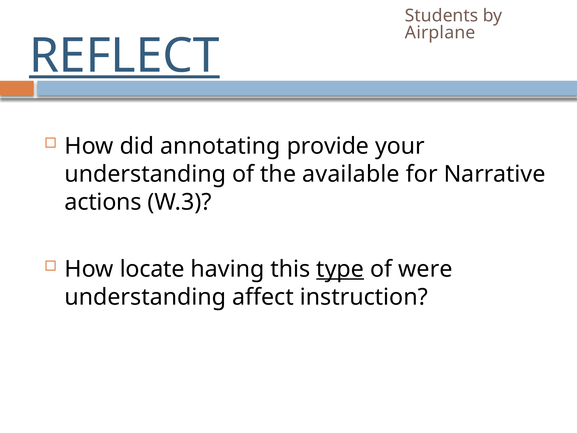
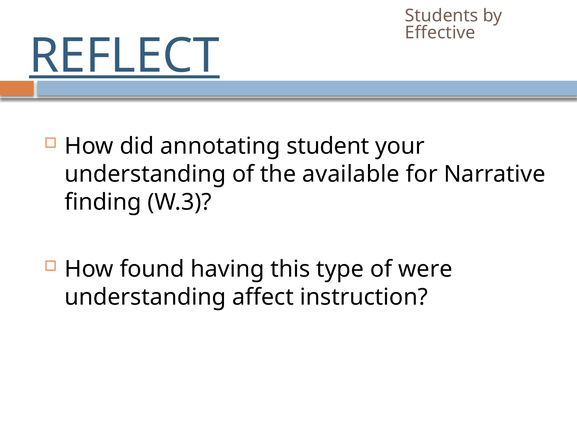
Airplane: Airplane -> Effective (440, 33)
provide: provide -> student (328, 146)
actions: actions -> finding (103, 202)
locate: locate -> found (152, 269)
type underline: present -> none (340, 269)
